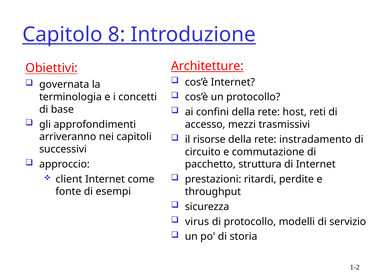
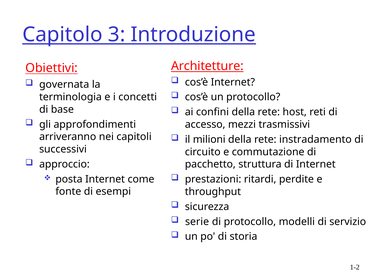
8: 8 -> 3 (117, 34)
risorse: risorse -> milioni (209, 139)
client: client -> posta (69, 179)
virus: virus -> serie (197, 222)
